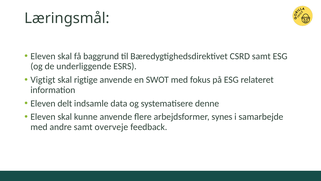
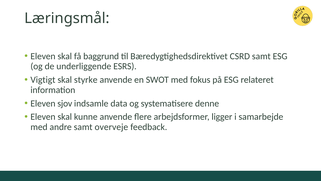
rigtige: rigtige -> styrke (86, 80)
delt: delt -> sjov (65, 103)
synes: synes -> ligger (222, 117)
